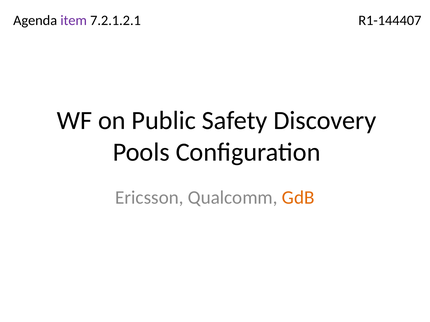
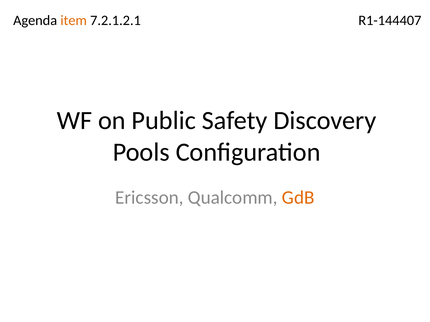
item colour: purple -> orange (74, 21)
